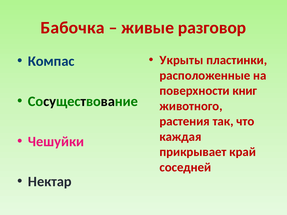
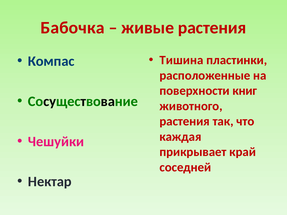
живые разговор: разговор -> растения (212, 28)
Укрыты: Укрыты -> Тишина (181, 60)
